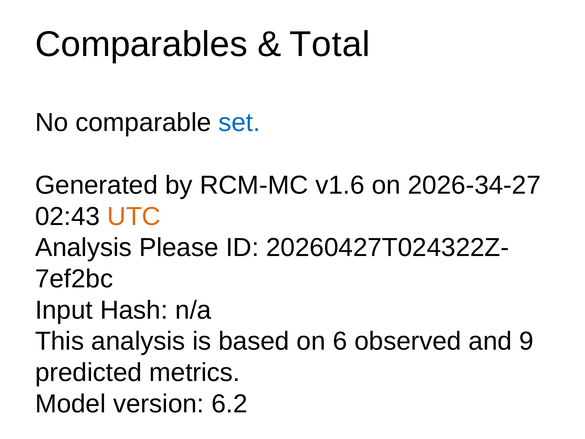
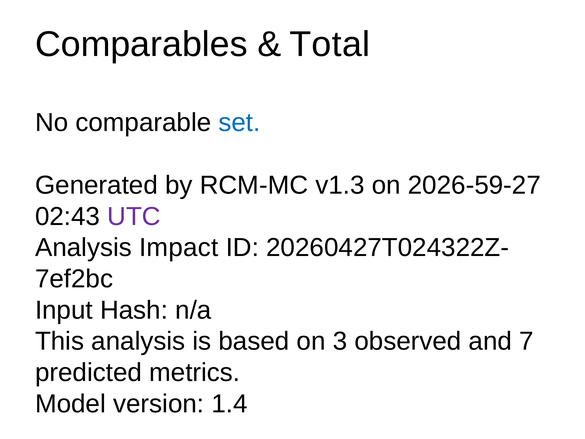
v1.6: v1.6 -> v1.3 (340, 185)
2026-34-27: 2026-34-27 -> 2026-59-27 (474, 185)
UTC colour: orange -> purple (134, 216)
Please: Please -> Impact (179, 248)
6: 6 -> 3 (340, 341)
9: 9 -> 7 (527, 341)
6.2: 6.2 -> 1.4 (229, 404)
